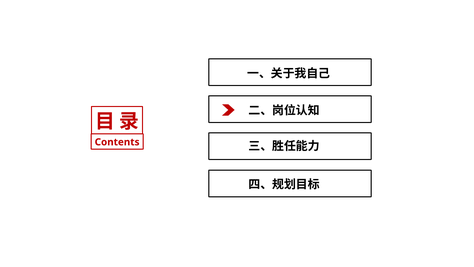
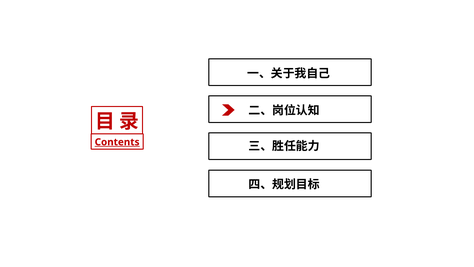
Contents underline: none -> present (117, 142)
